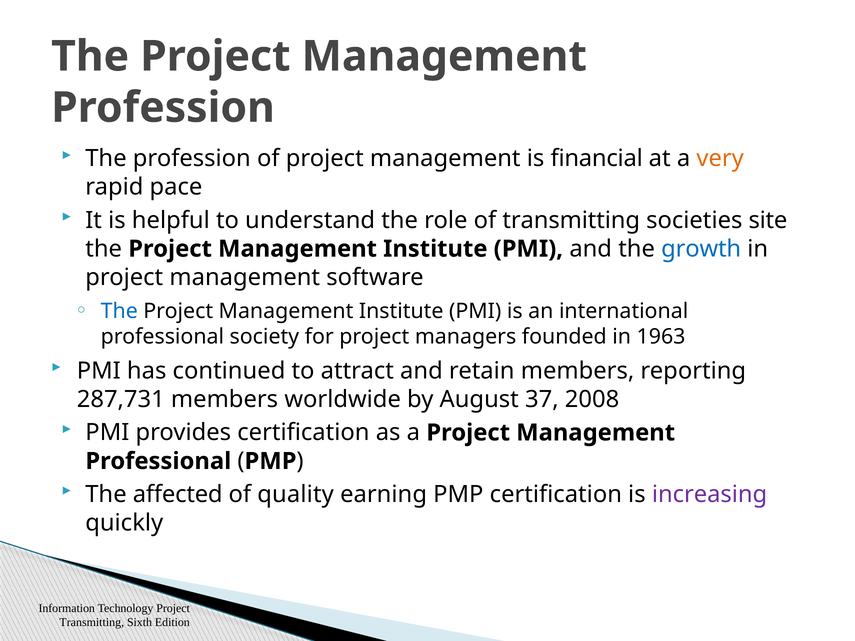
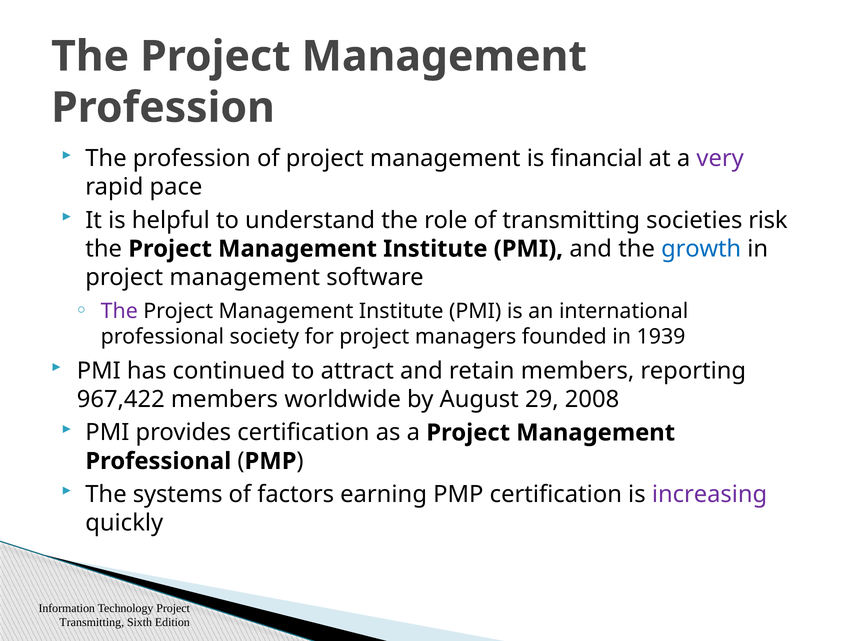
very colour: orange -> purple (720, 159)
site: site -> risk (768, 220)
The colour: blue -> purple (119, 311)
1963: 1963 -> 1939 (661, 337)
287,731: 287,731 -> 967,422 (121, 400)
37: 37 -> 29 (542, 400)
affected: affected -> systems (178, 495)
quality: quality -> factors (296, 495)
